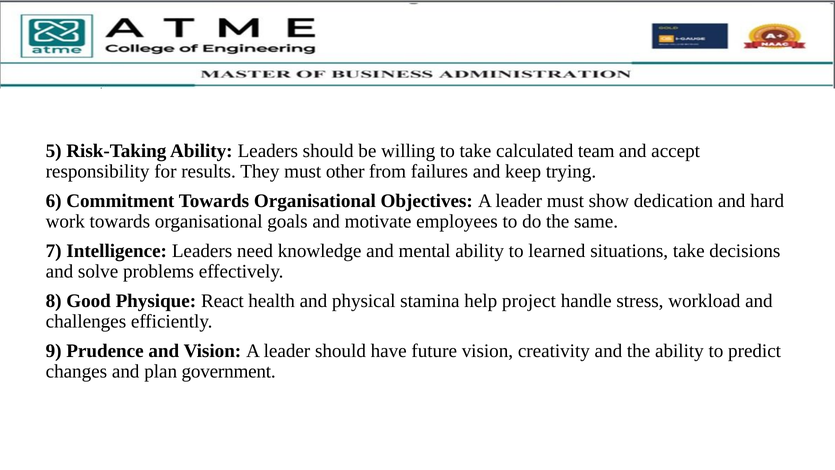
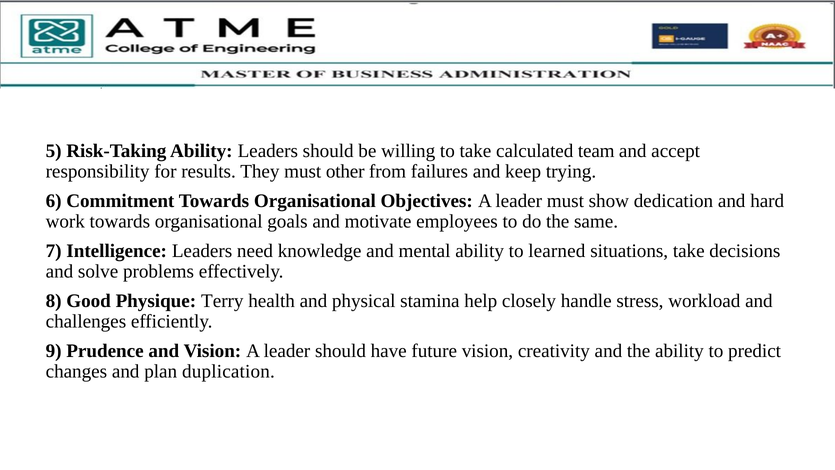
React: React -> Terry (222, 301)
project: project -> closely (529, 301)
government: government -> duplication (228, 371)
